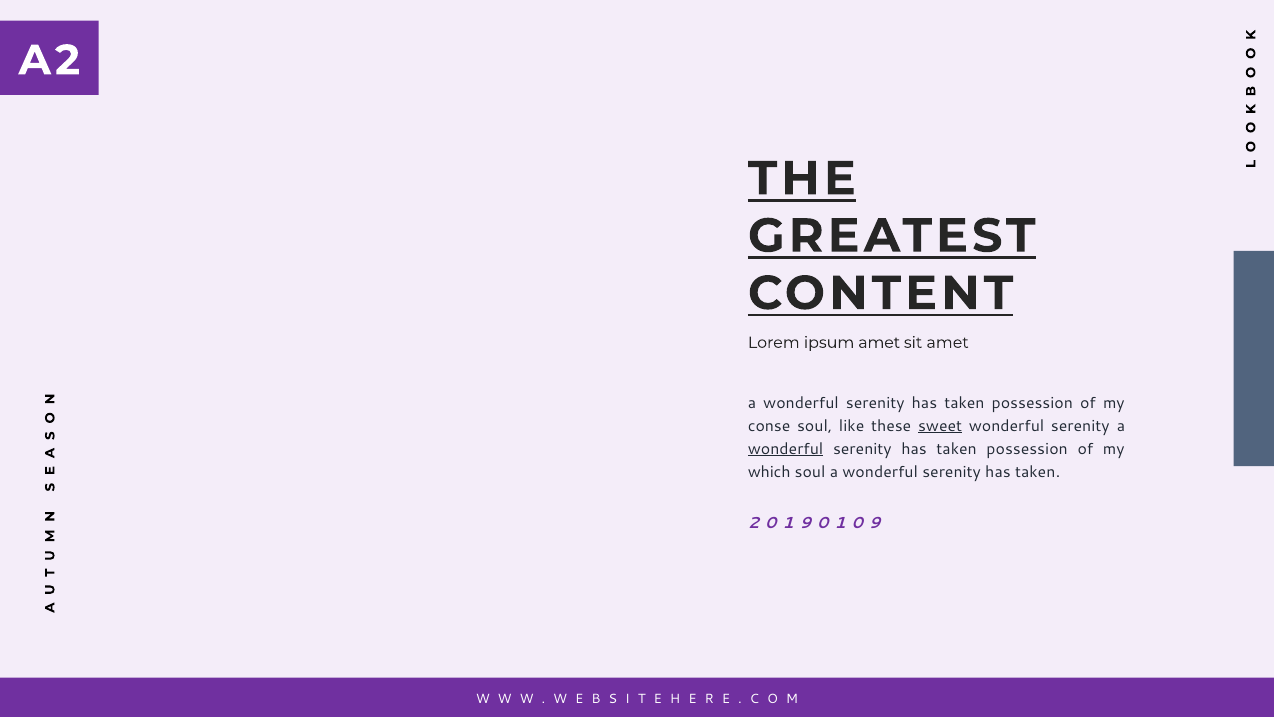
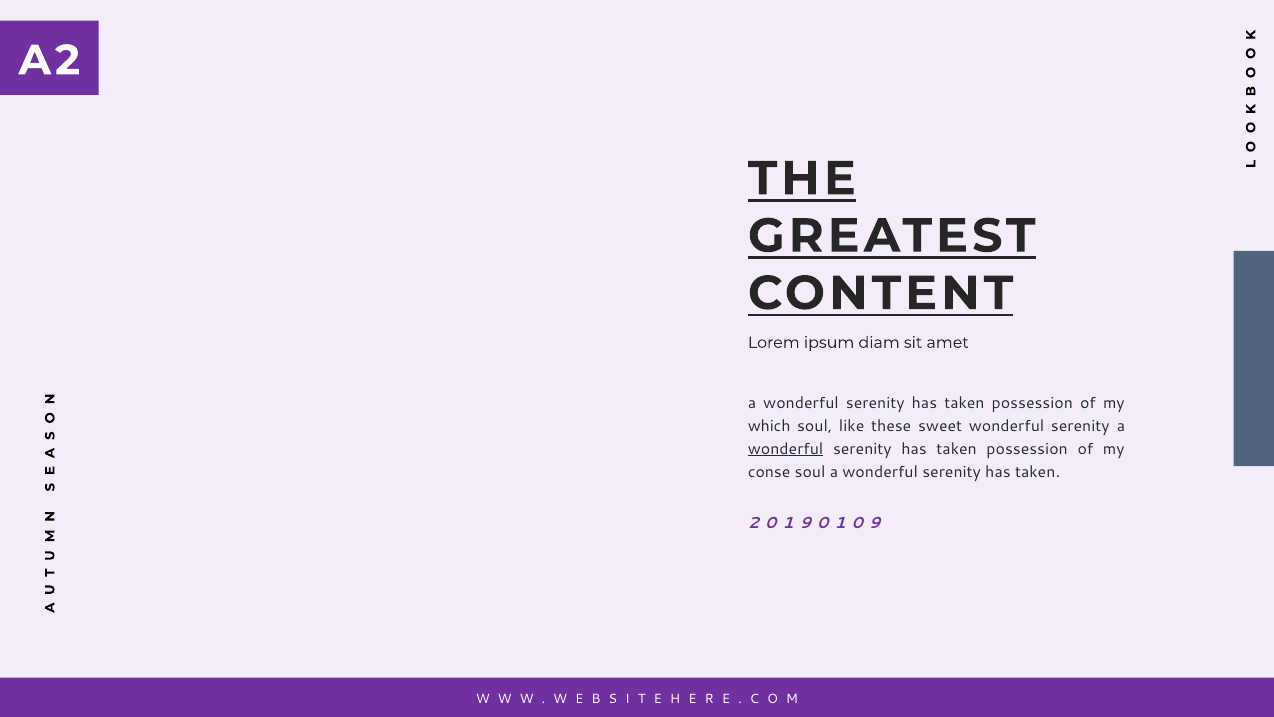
ipsum amet: amet -> diam (879, 342)
conse: conse -> which (769, 426)
sweet underline: present -> none (940, 426)
which: which -> conse (769, 472)
